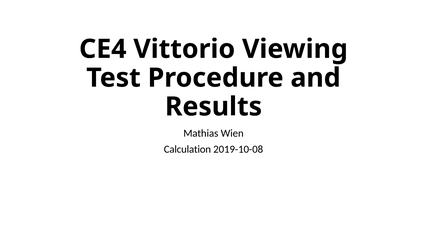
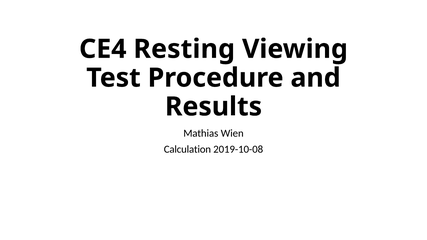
Vittorio: Vittorio -> Resting (184, 49)
